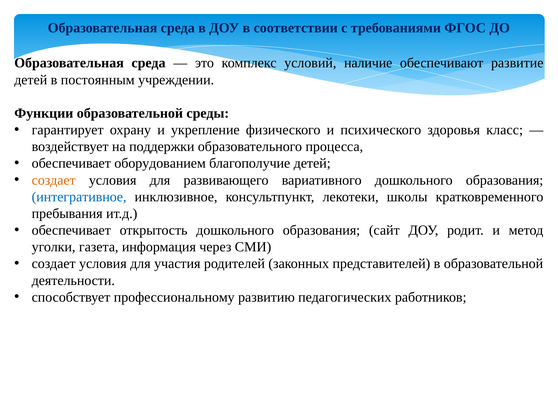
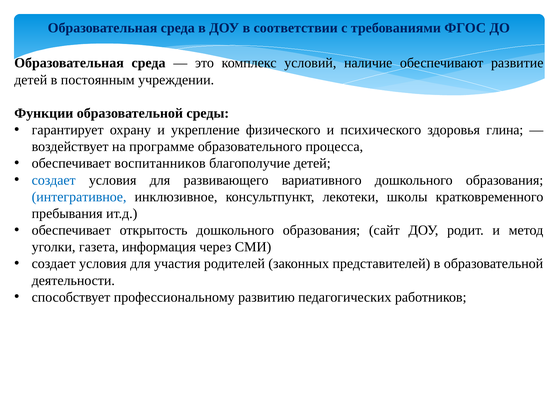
класс: класс -> глина (505, 130)
поддержки: поддержки -> программе (162, 147)
оборудованием: оборудованием -> воспитанников (160, 164)
создает colour: orange -> blue (54, 180)
